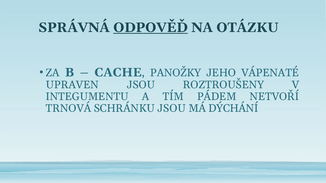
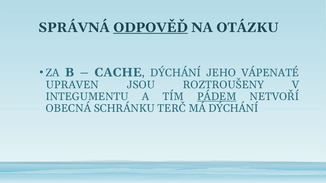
PANOŽKY: PANOŽKY -> DÝCHÁNÍ (176, 73)
PÁDEM underline: none -> present (217, 97)
TRNOVÁ: TRNOVÁ -> OBECNÁ (68, 109)
SCHRÁNKU JSOU: JSOU -> TERČ (172, 109)
